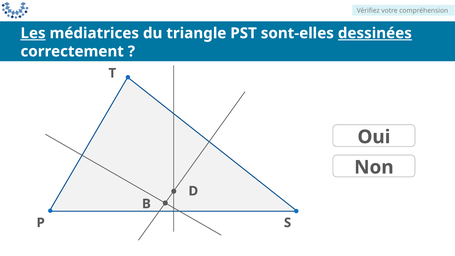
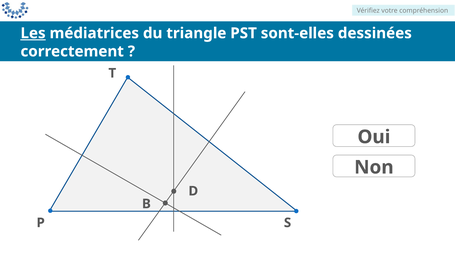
dessinées underline: present -> none (375, 33)
